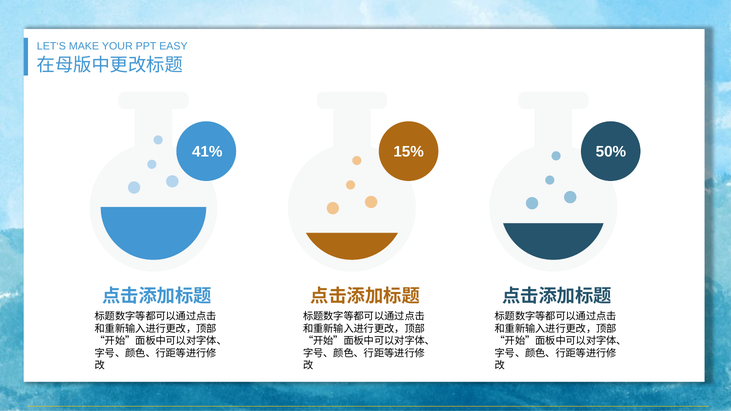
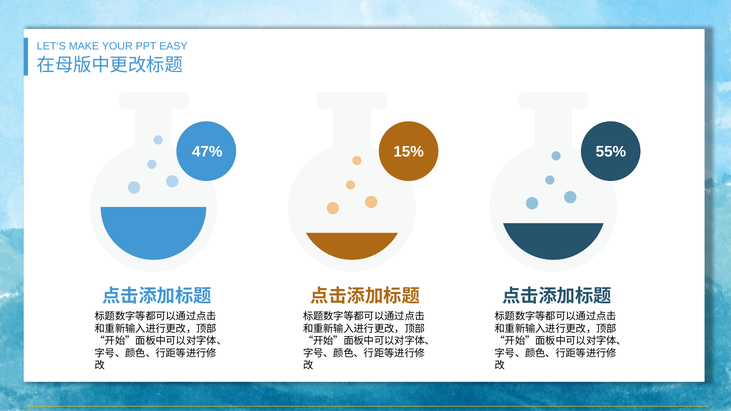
41%: 41% -> 47% (207, 152)
50%: 50% -> 55% (611, 152)
